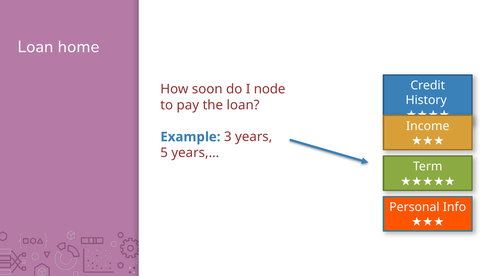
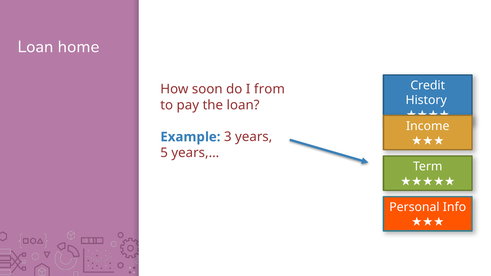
node: node -> from (269, 89)
